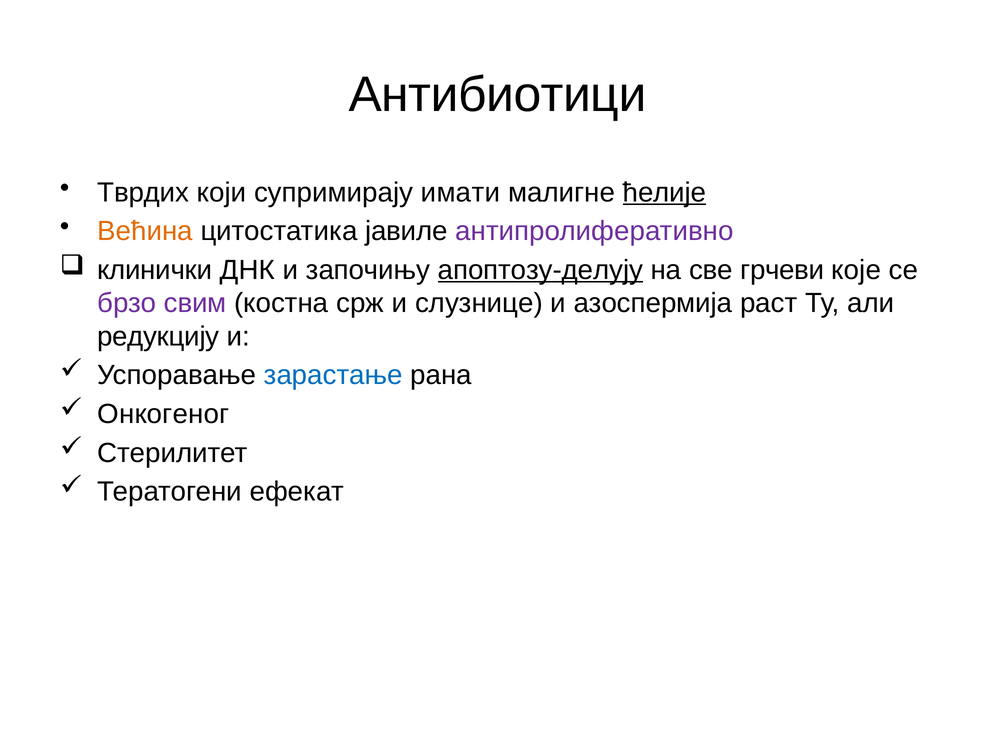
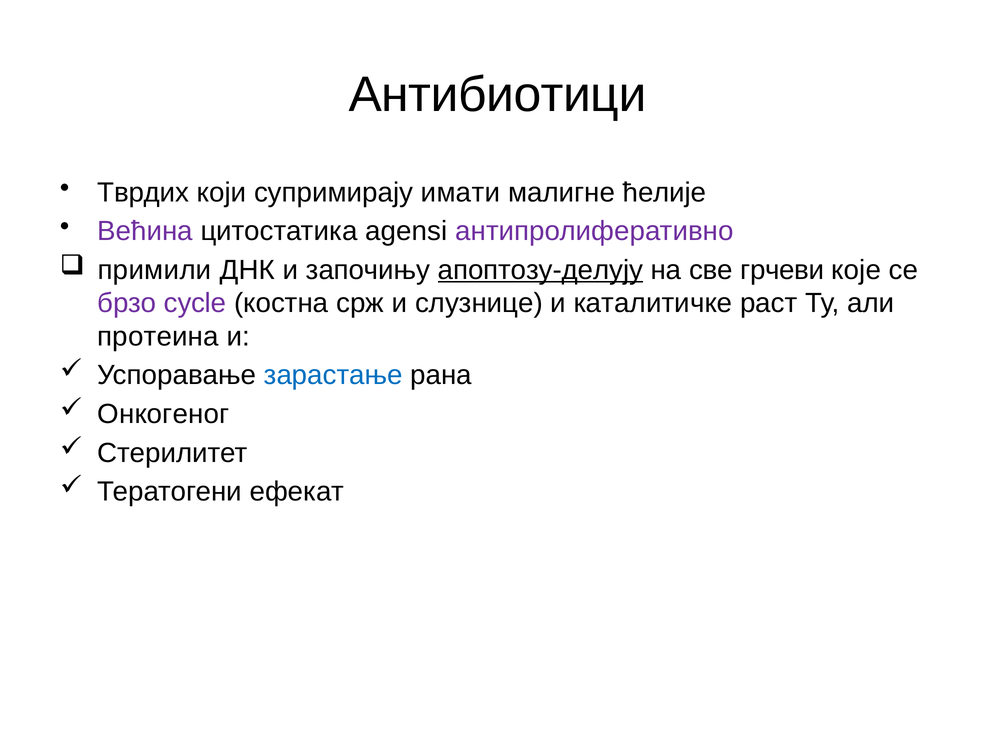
ћелије underline: present -> none (665, 193)
Већина colour: orange -> purple (145, 231)
јавиле: јавиле -> agensi (406, 231)
клинички: клинички -> примили (155, 270)
свим: свим -> cycle (195, 303)
азоспермија: азоспермија -> каталитичке (653, 303)
редукцију: редукцију -> протеина (158, 337)
